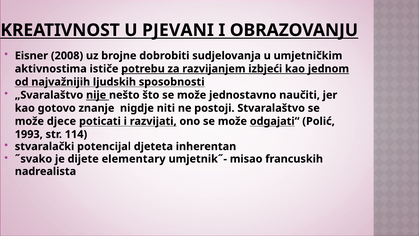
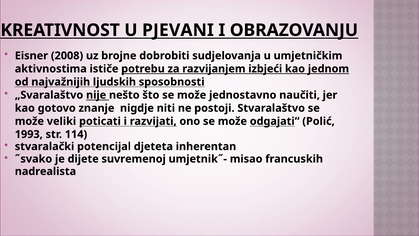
djece: djece -> veliki (61, 121)
elementary: elementary -> suvremenoj (134, 159)
